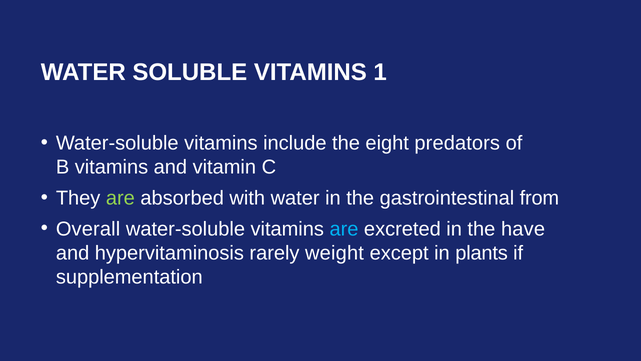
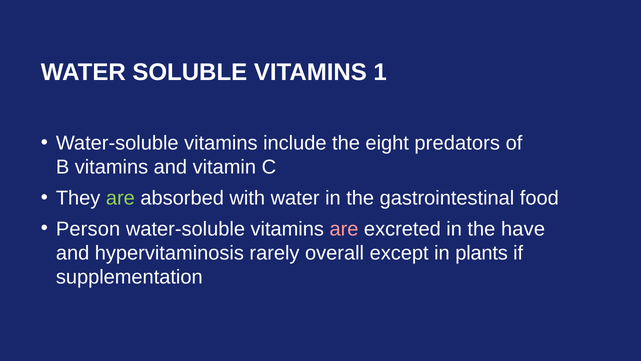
from: from -> food (539, 198)
Overall: Overall -> Person (88, 229)
are colour: light blue -> pink (344, 229)
weight: weight -> overall (335, 253)
